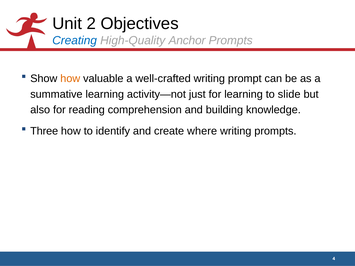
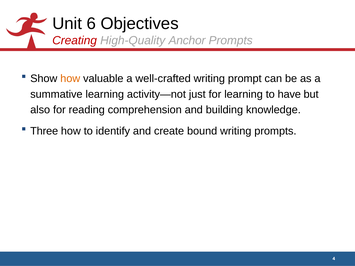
2: 2 -> 6 (91, 24)
Creating colour: blue -> red (75, 40)
slide: slide -> have (289, 94)
where: where -> bound (202, 131)
